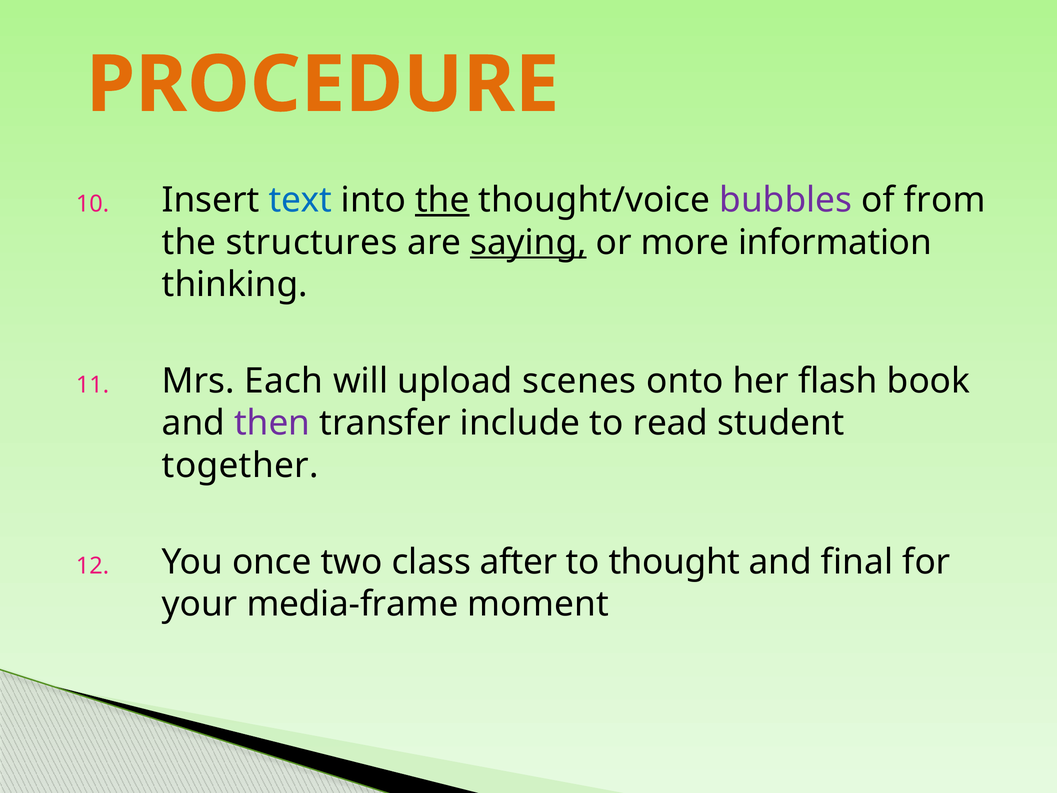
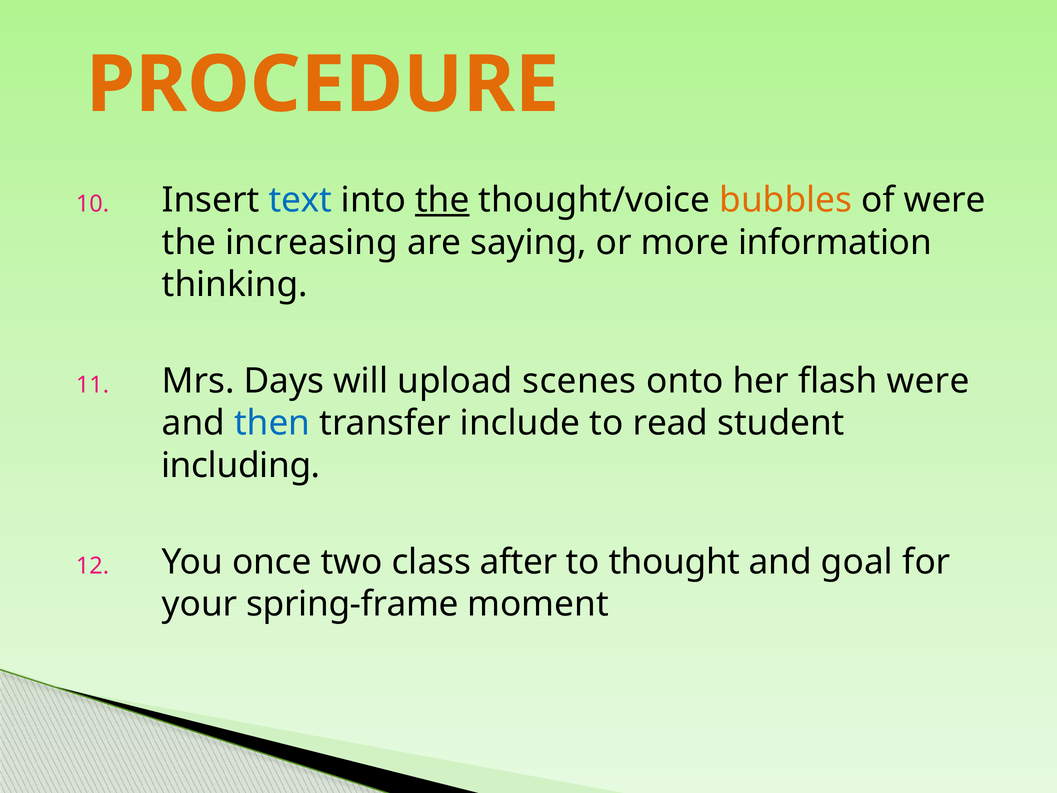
bubbles colour: purple -> orange (786, 200)
of from: from -> were (945, 200)
structures: structures -> increasing (312, 242)
saying underline: present -> none (528, 242)
Each: Each -> Days (284, 381)
flash book: book -> were (928, 381)
then colour: purple -> blue (272, 423)
together: together -> including (241, 465)
final: final -> goal (857, 562)
media-frame: media-frame -> spring-frame (353, 604)
